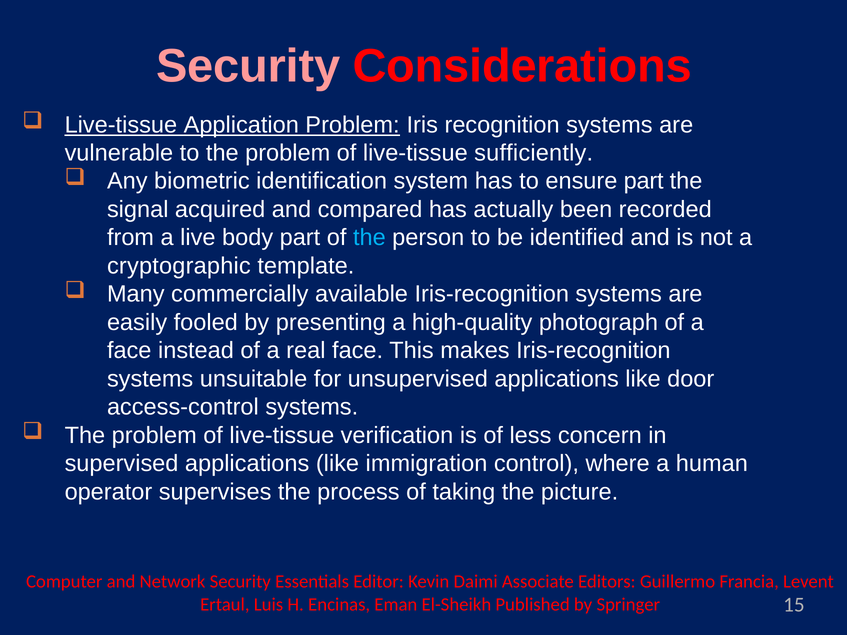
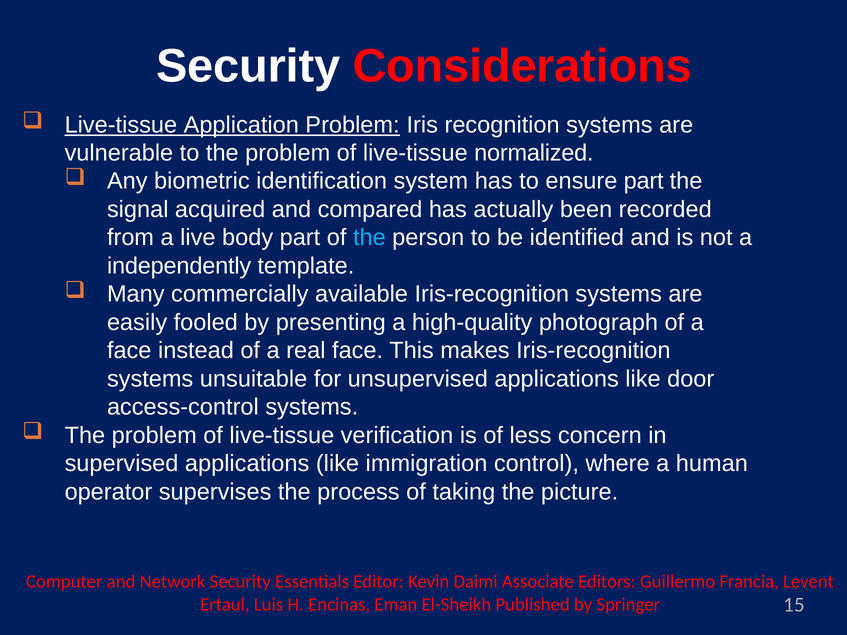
Security colour: pink -> white (248, 66)
sufficiently: sufficiently -> normalized (534, 153)
cryptographic: cryptographic -> independently (179, 266)
